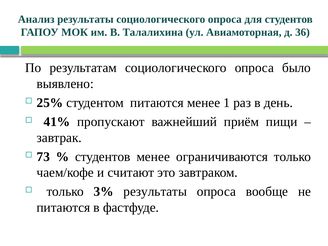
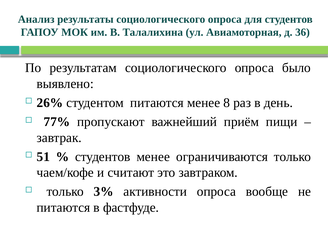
25%: 25% -> 26% (50, 103)
1: 1 -> 8 (227, 103)
41%: 41% -> 77% (57, 122)
73: 73 -> 51 (43, 157)
3% результаты: результаты -> активности (155, 192)
